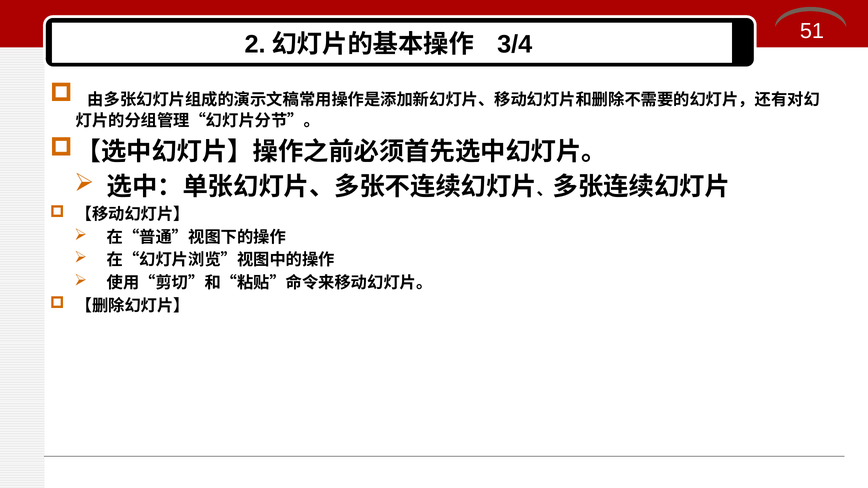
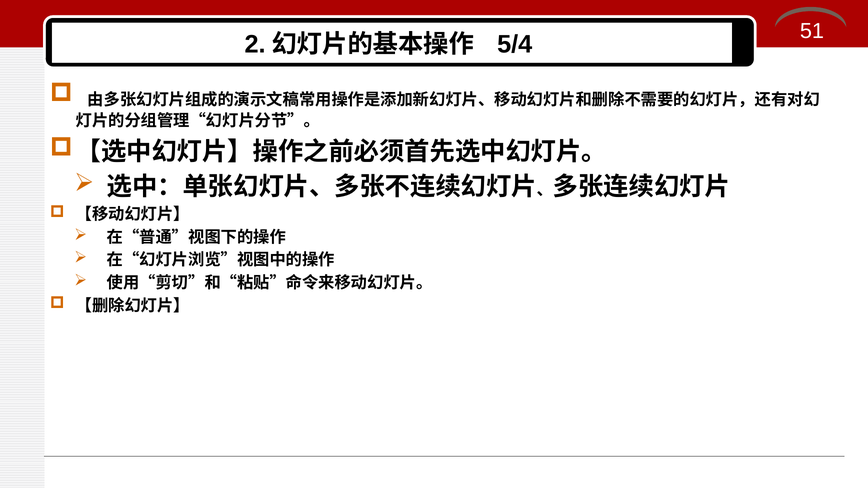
3/4: 3/4 -> 5/4 (515, 45)
